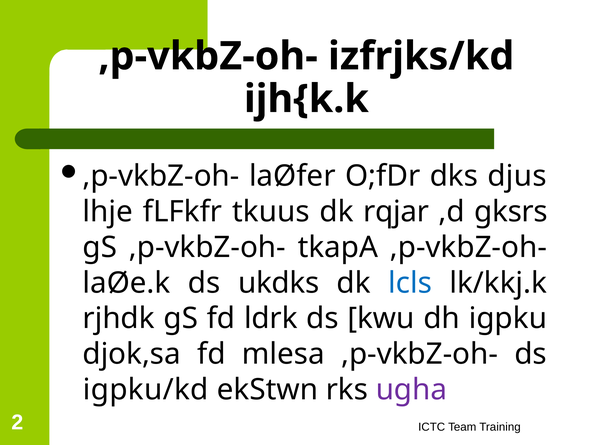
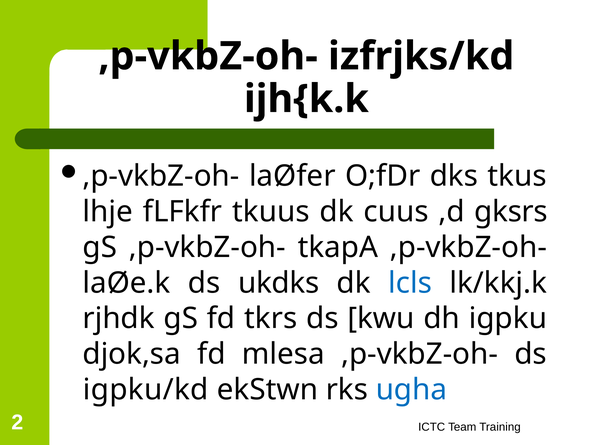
djus: djus -> tkus (517, 176)
rqjar: rqjar -> cuus (396, 212)
ldrk: ldrk -> tkrs (271, 318)
ugha colour: purple -> blue (411, 390)
